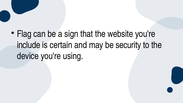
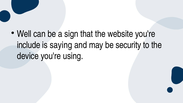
Flag: Flag -> Well (24, 34)
certain: certain -> saying (61, 45)
